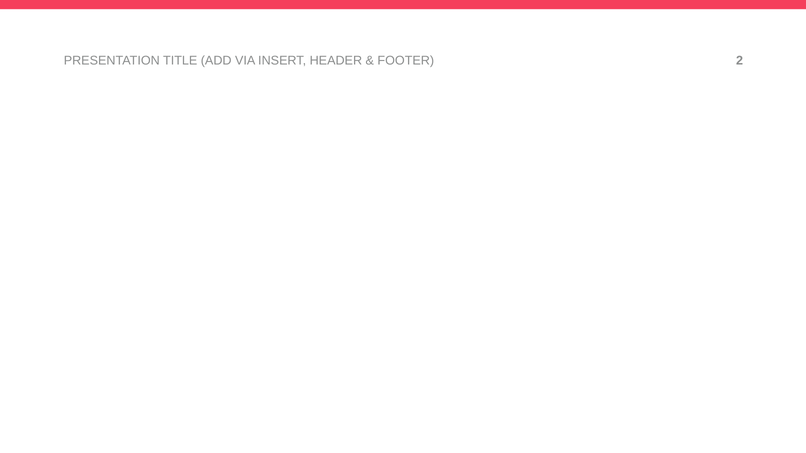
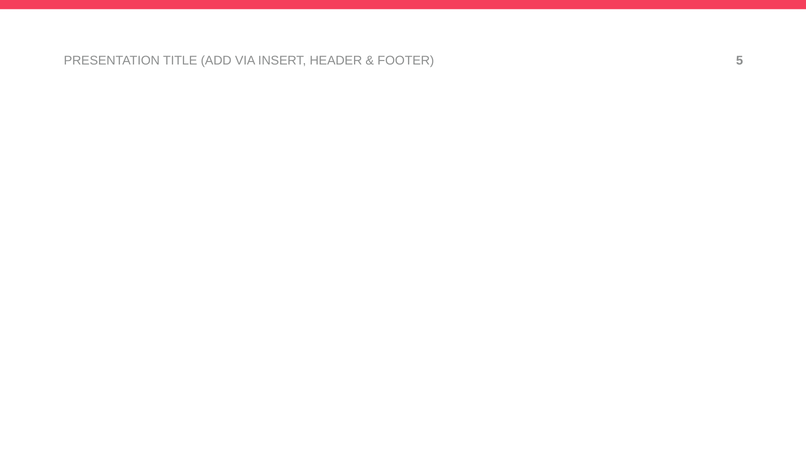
2: 2 -> 5 (740, 61)
